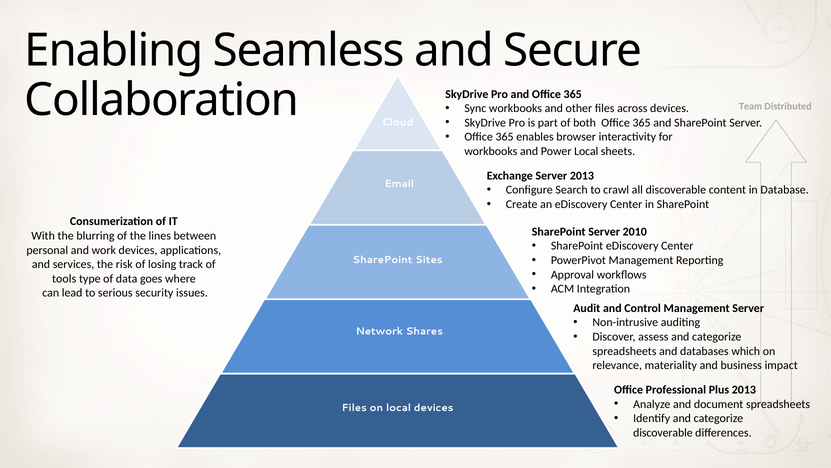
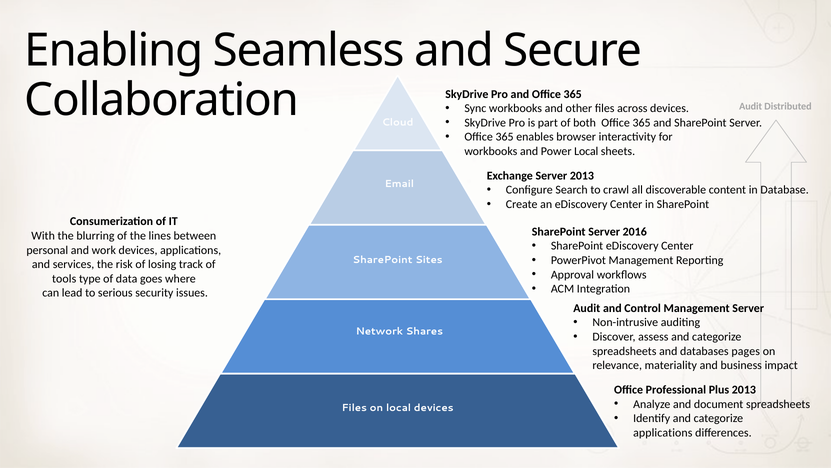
Team: Team -> Audit (751, 106)
2010: 2010 -> 2016 (635, 231)
which: which -> pages (746, 351)
discoverable: discoverable -> applications (663, 432)
